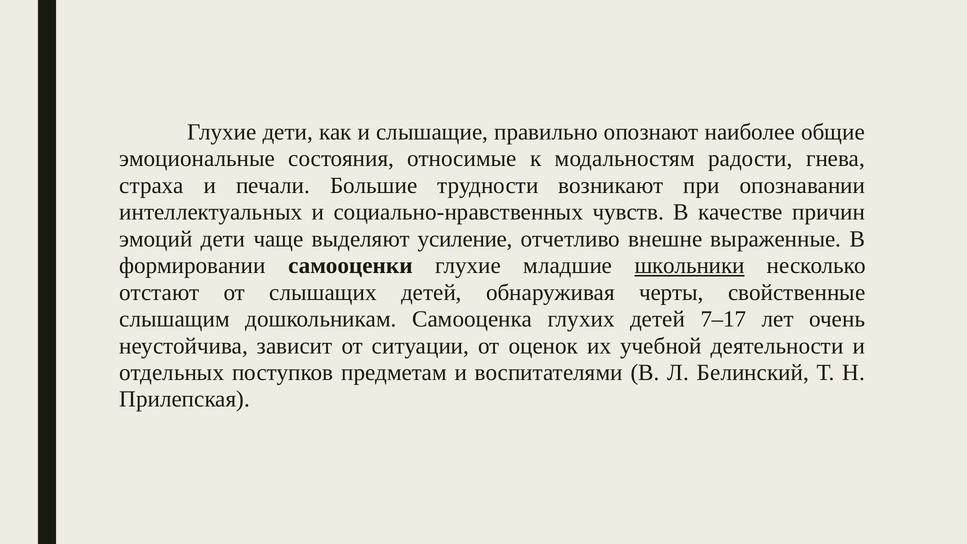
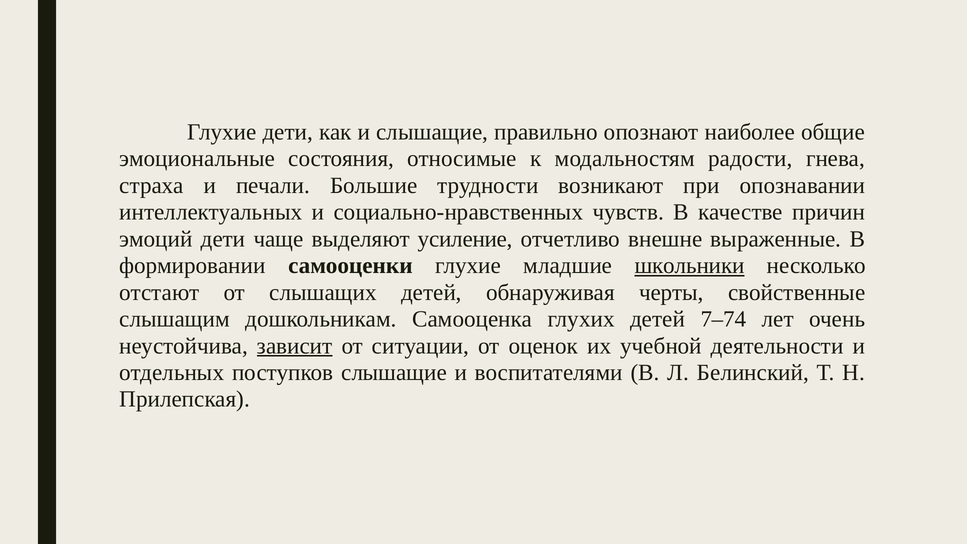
7–17: 7–17 -> 7–74 (723, 319)
зависит underline: none -> present (295, 346)
поступков предметам: предметам -> слышащие (394, 373)
